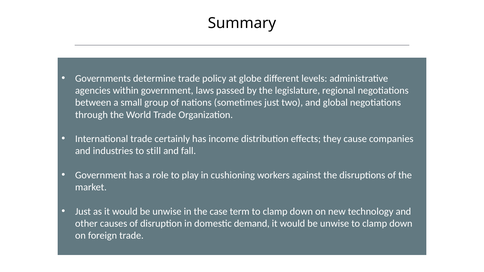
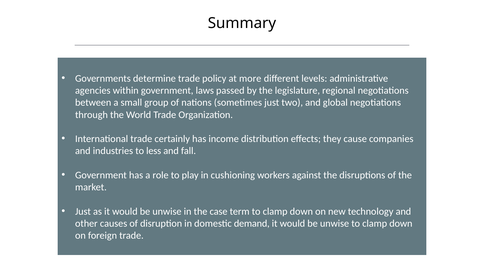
globe: globe -> more (250, 78)
still: still -> less (154, 151)
